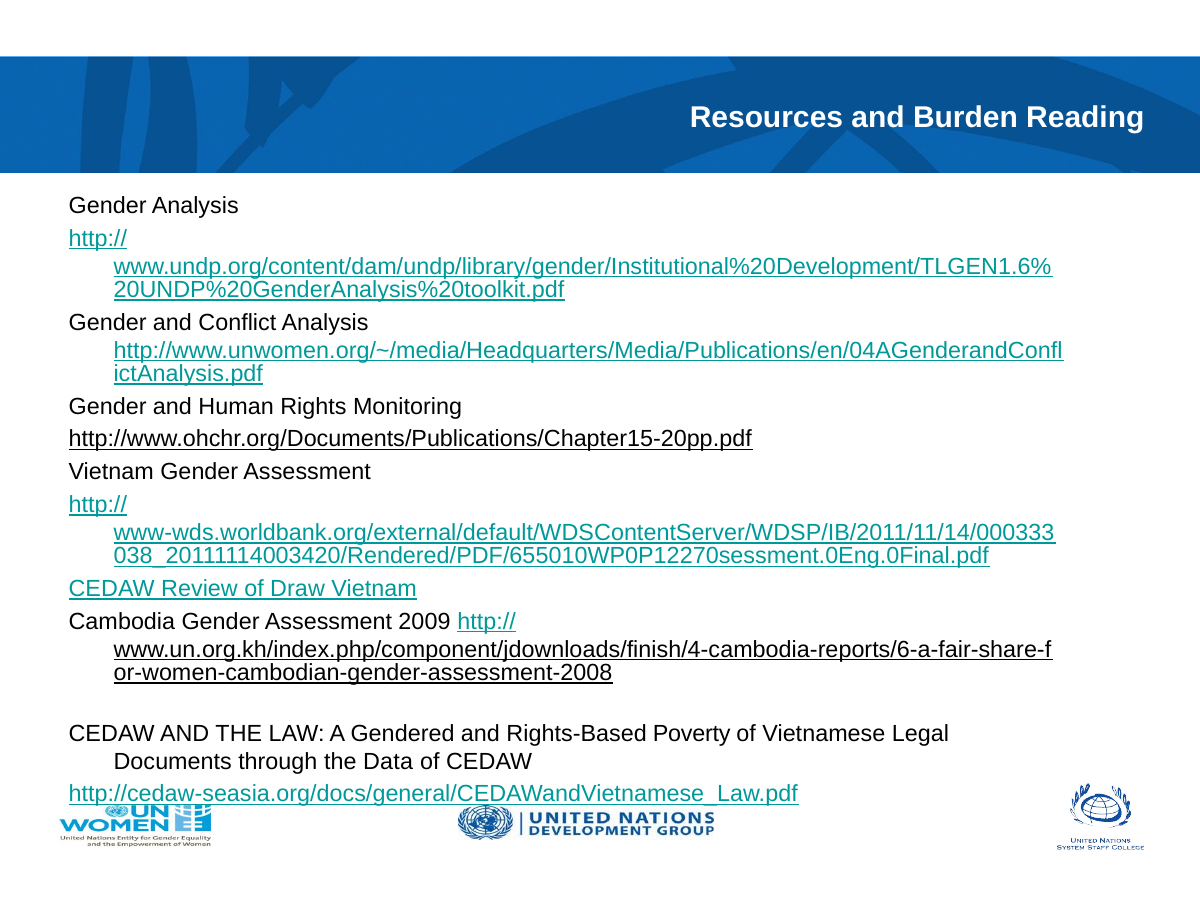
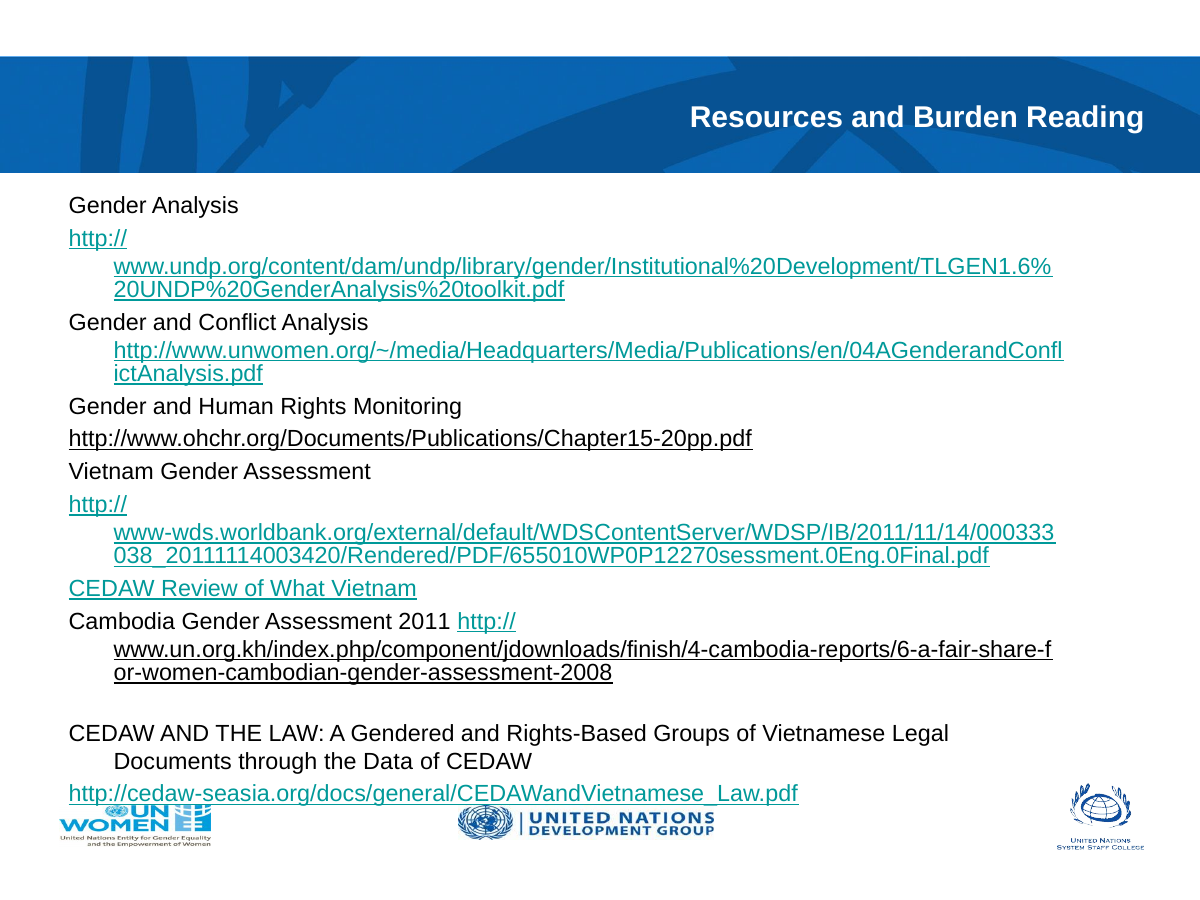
Draw: Draw -> What (298, 589)
2009: 2009 -> 2011 (425, 621)
Poverty: Poverty -> Groups (692, 733)
